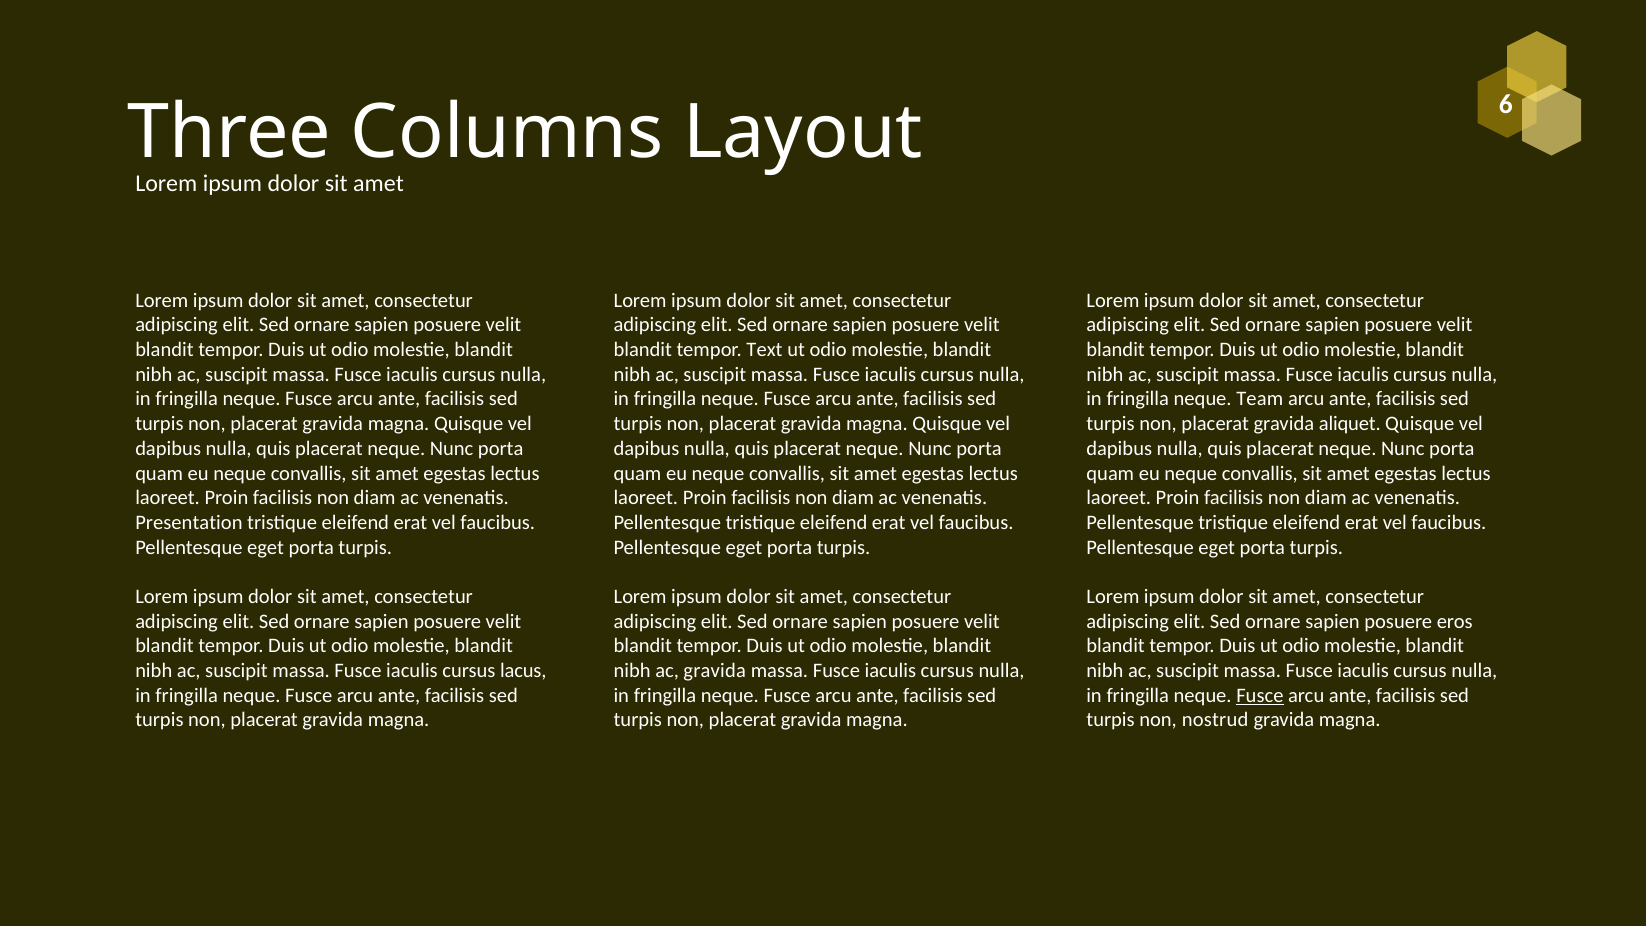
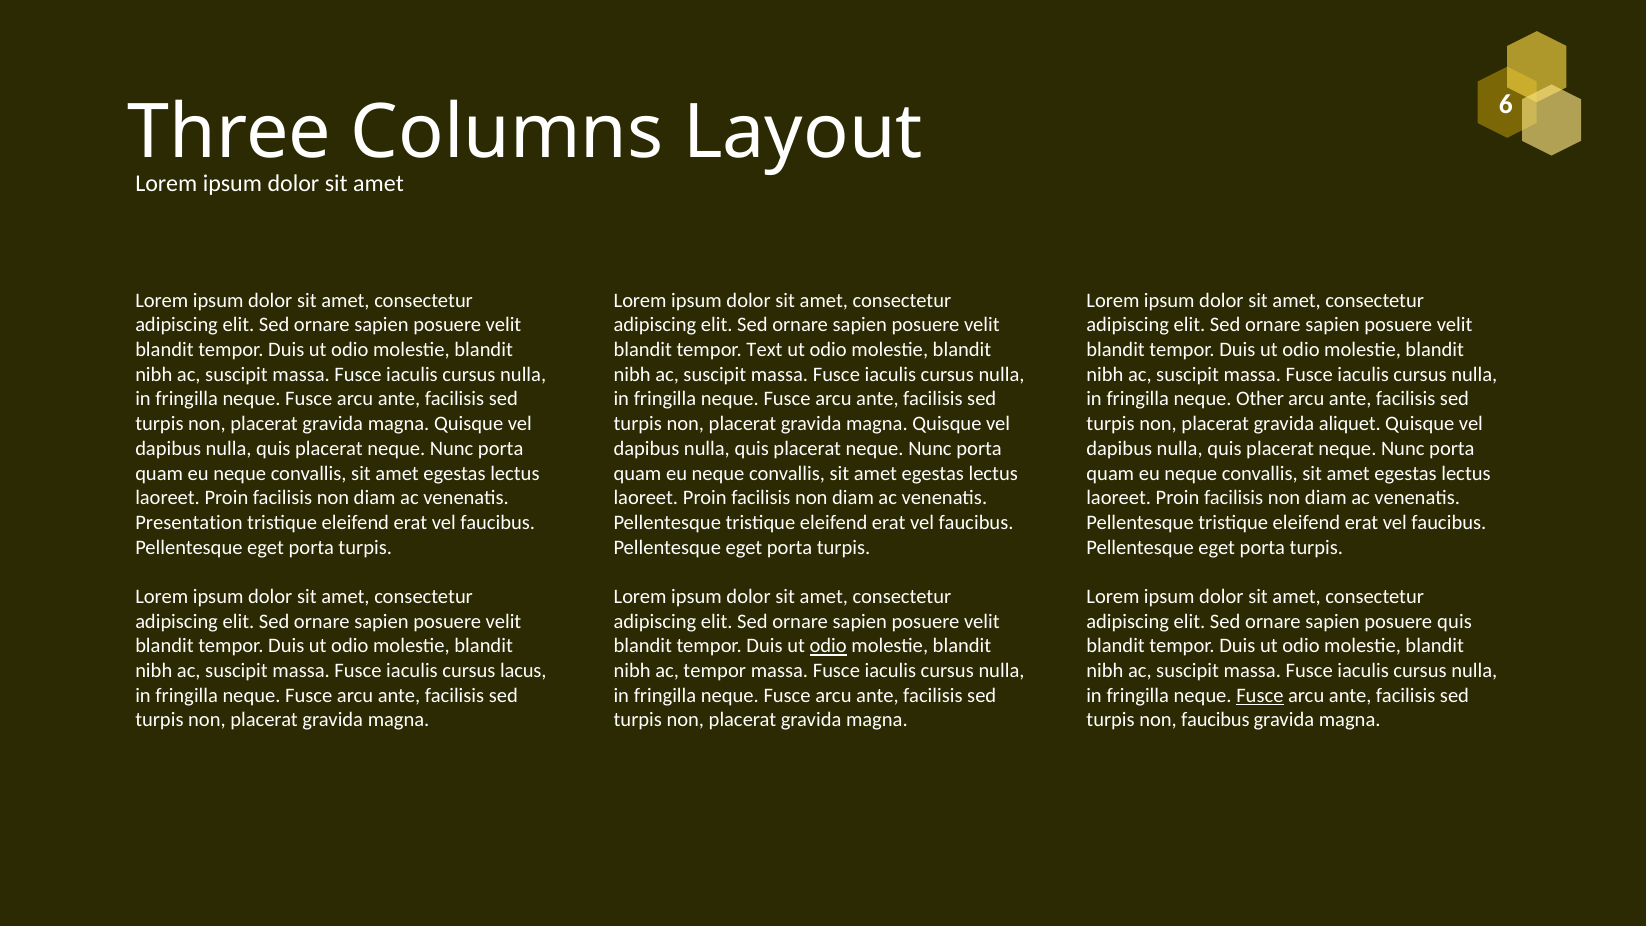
Team: Team -> Other (1260, 399)
posuere eros: eros -> quis (1455, 621)
odio underline: none -> present (828, 646)
ac gravida: gravida -> tempor (715, 671)
non nostrud: nostrud -> faucibus (1215, 720)
